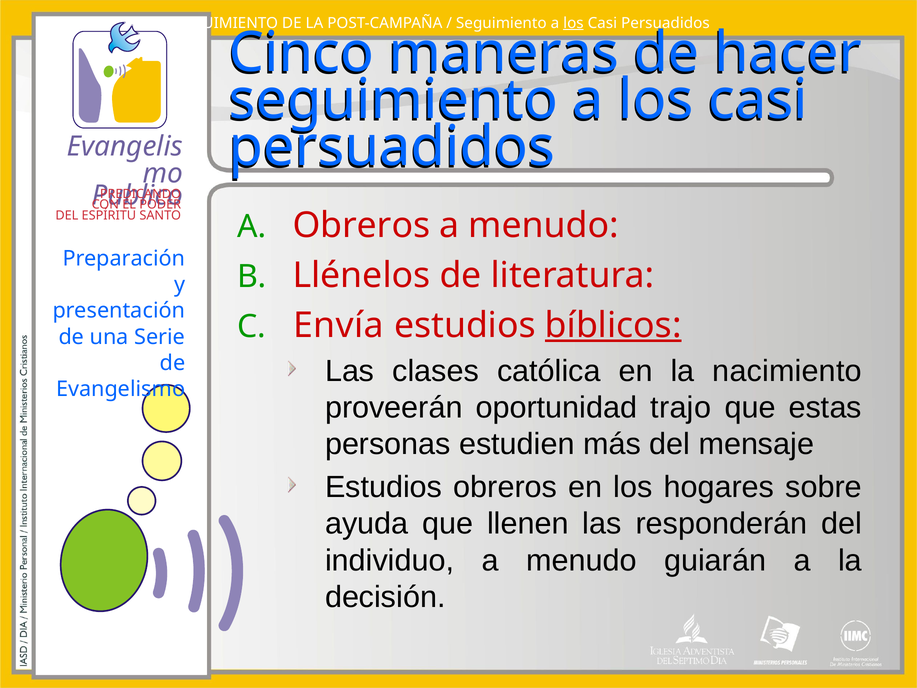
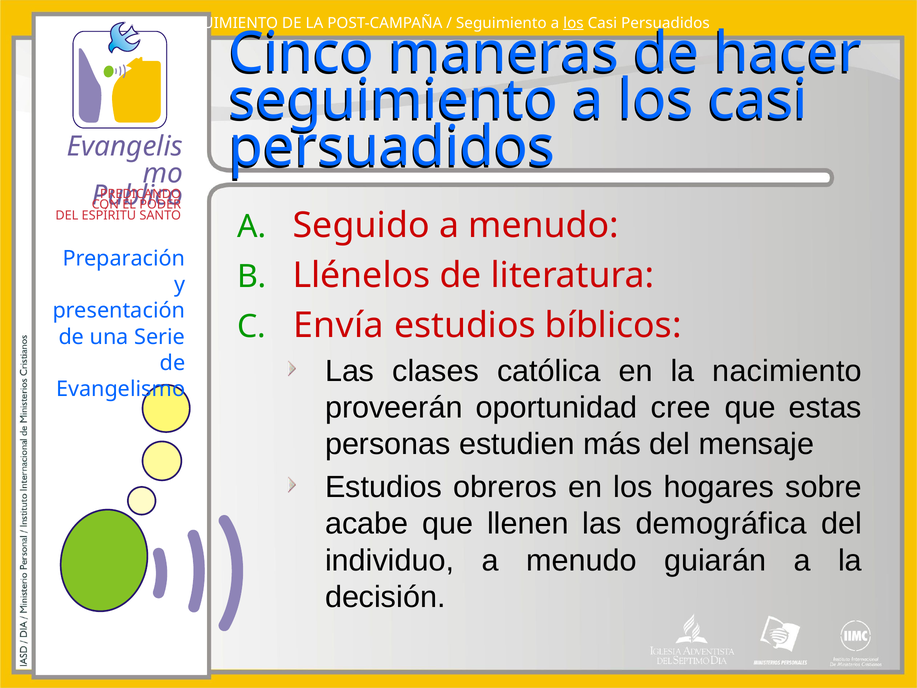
A Obreros: Obreros -> Seguido (361, 225)
bíblicos underline: present -> none (613, 325)
trajo: trajo -> cree (681, 408)
ayuda: ayuda -> acabe (367, 524)
responderán: responderán -> demográfica (721, 524)
